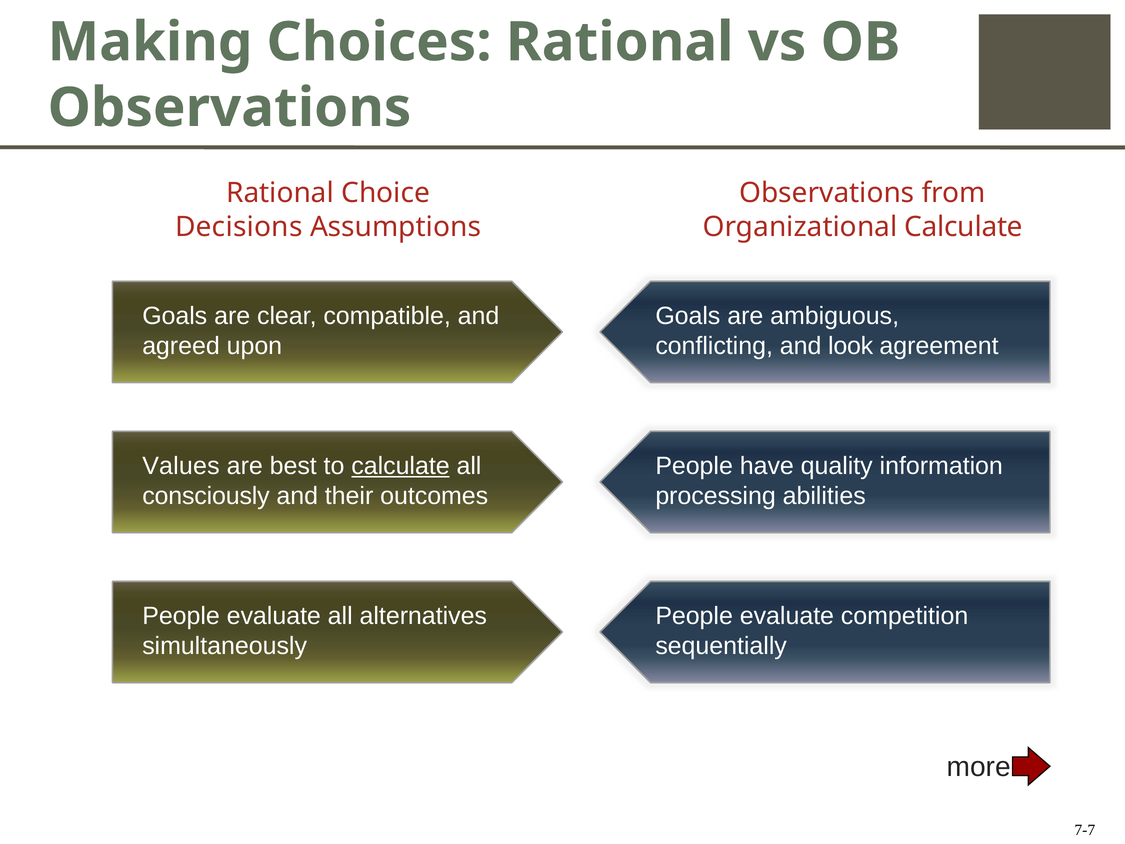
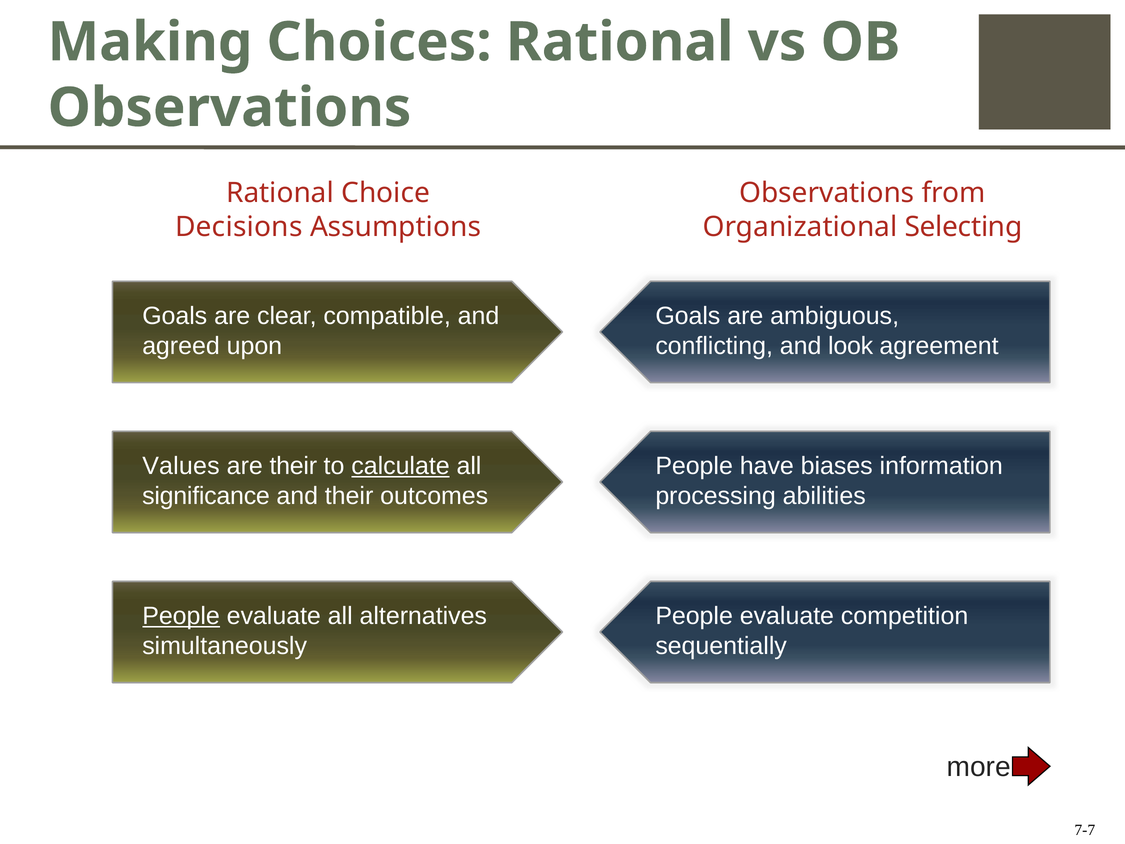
Organizational Calculate: Calculate -> Selecting (964, 227)
quality: quality -> biases (837, 466)
are best: best -> their (293, 466)
consciously: consciously -> significance (206, 496)
People underline: none -> present (181, 616)
